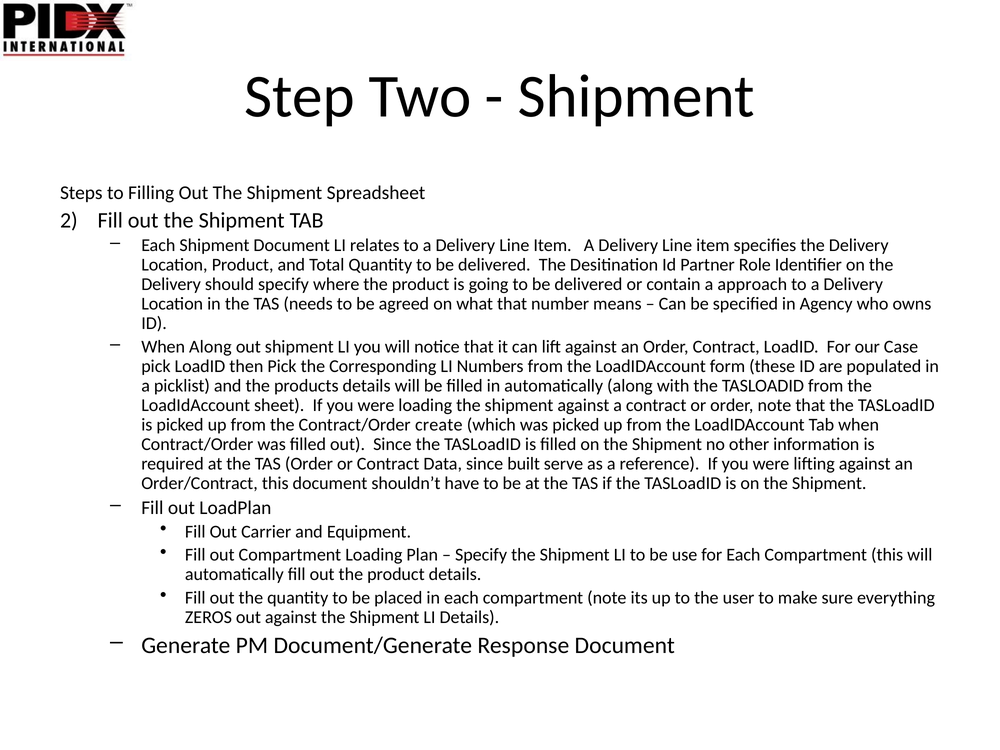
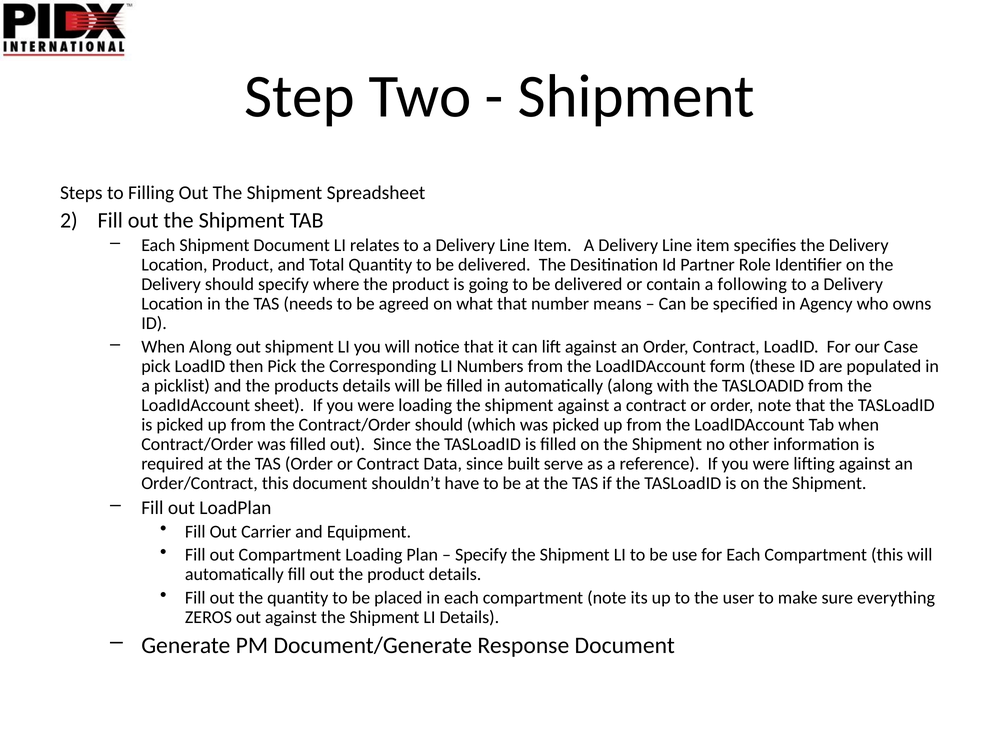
approach: approach -> following (752, 284)
Contract/Order create: create -> should (439, 425)
